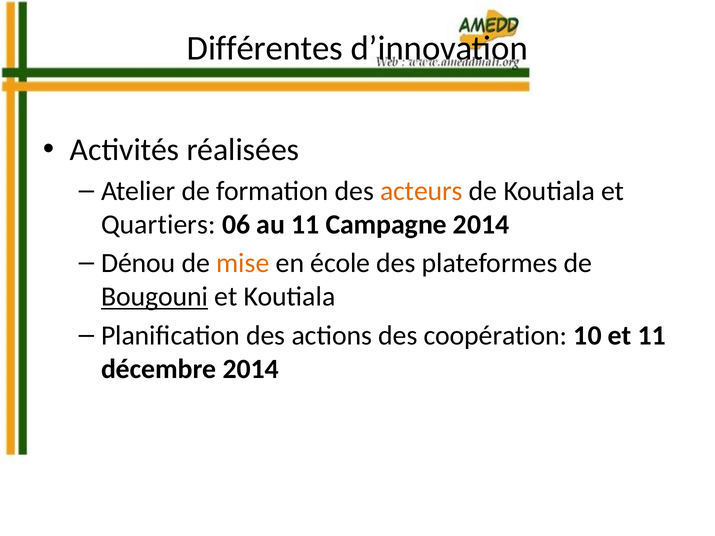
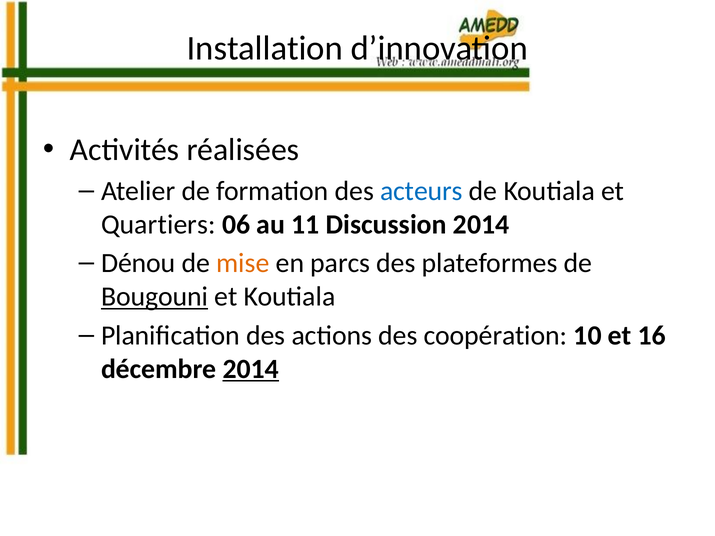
Différentes: Différentes -> Installation (265, 48)
acteurs colour: orange -> blue (421, 191)
Campagne: Campagne -> Discussion (386, 224)
école: école -> parcs (340, 263)
et 11: 11 -> 16 (652, 336)
2014 underline: none -> present (251, 369)
